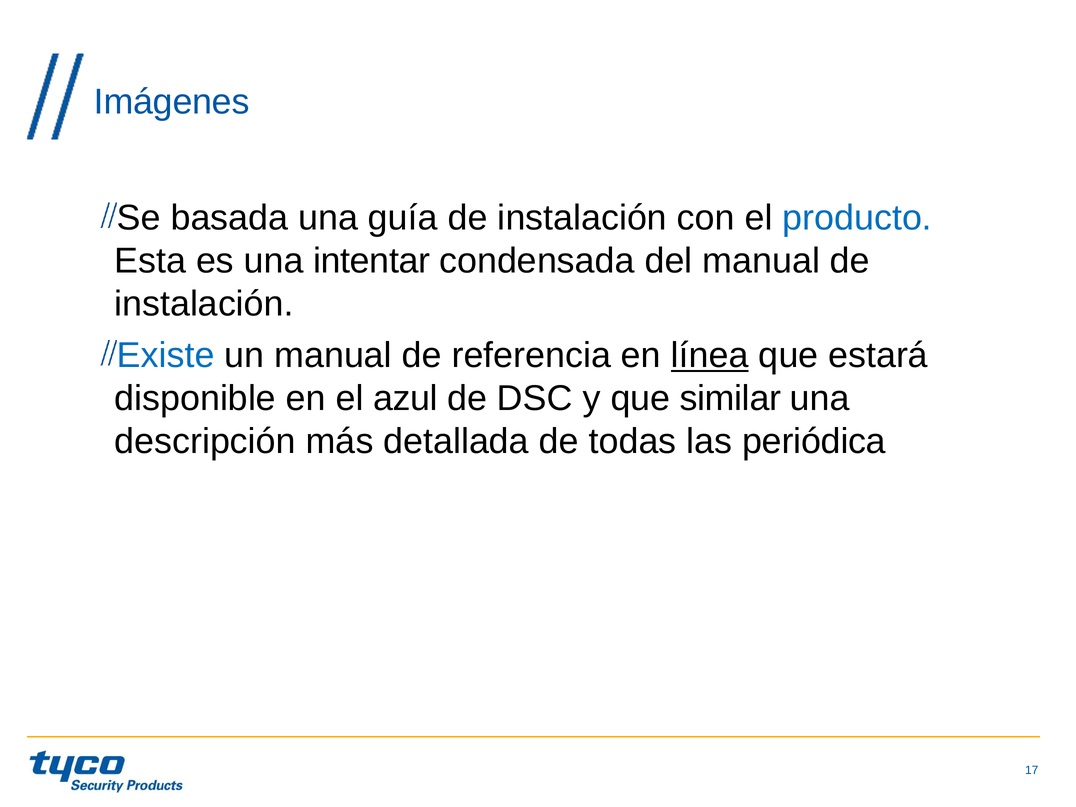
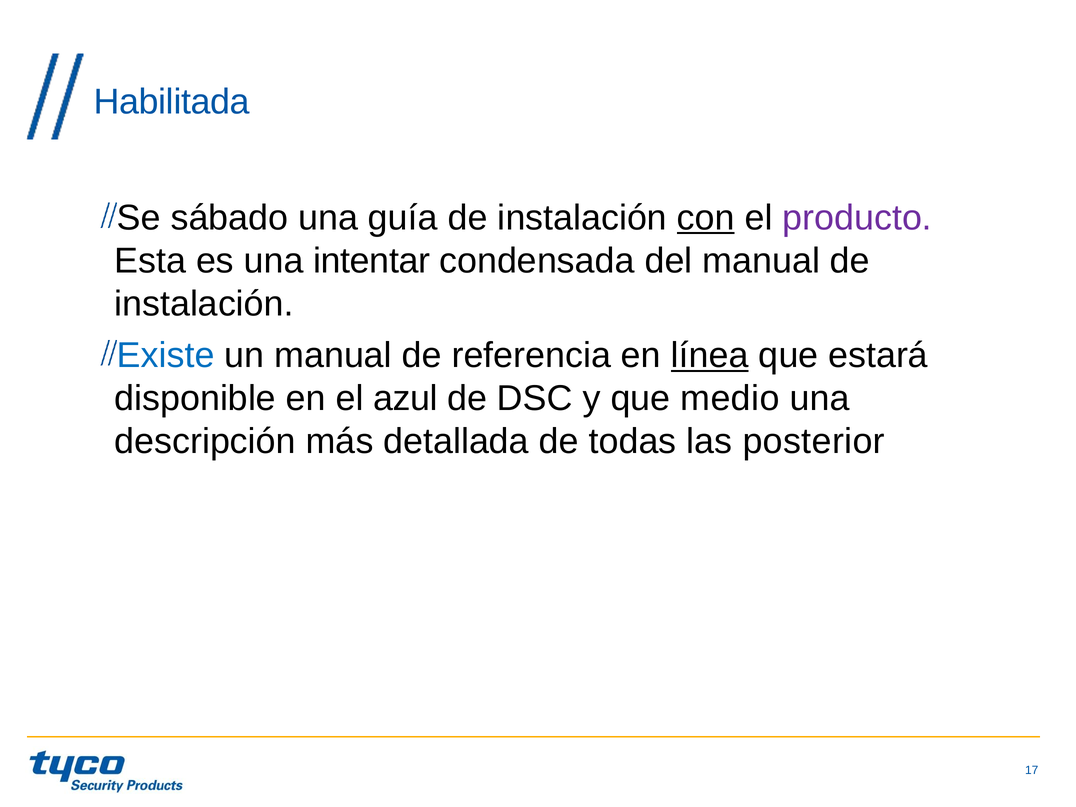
Imágenes: Imágenes -> Habilitada (172, 102)
basada: basada -> sábado (229, 218)
con underline: none -> present (706, 218)
producto colour: blue -> purple (857, 218)
similar: similar -> medio (730, 398)
periódica: periódica -> posterior (814, 442)
